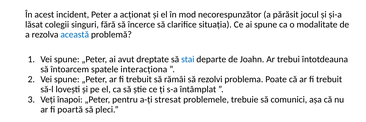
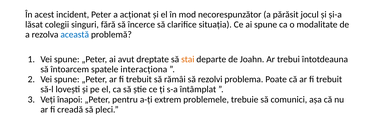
stai colour: blue -> orange (188, 59)
stresat: stresat -> extrem (168, 99)
poartă: poartă -> creadă (70, 110)
